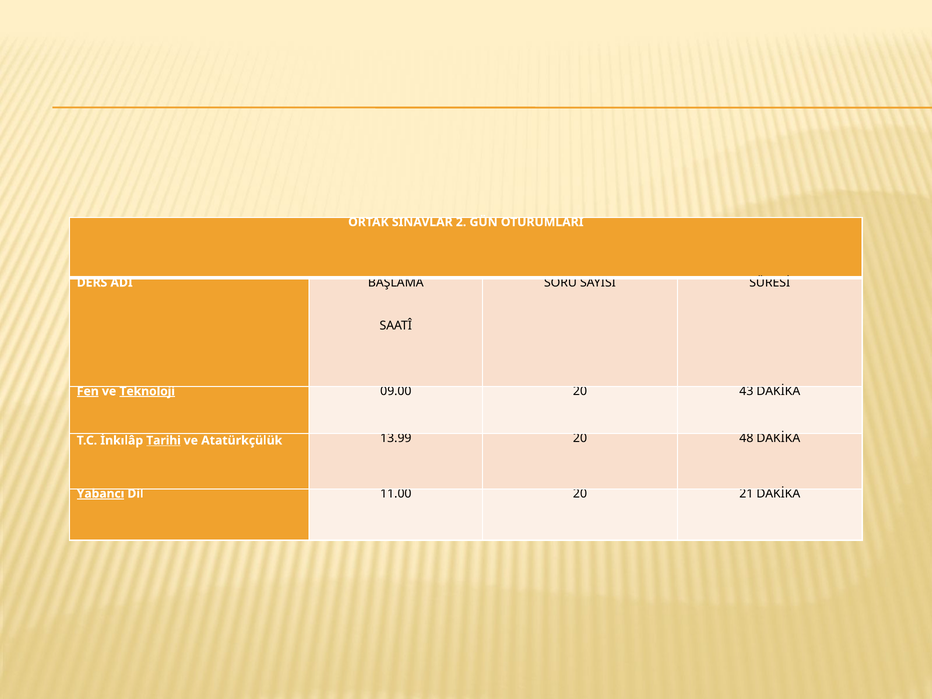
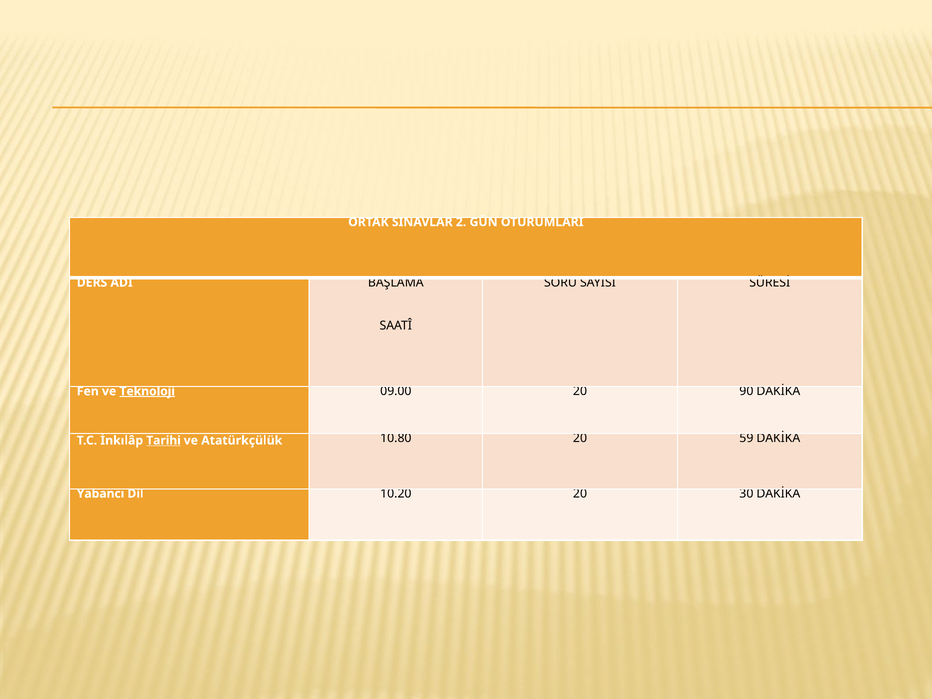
Fen underline: present -> none (88, 391)
43: 43 -> 90 (746, 391)
13.99: 13.99 -> 10.80 (396, 438)
48: 48 -> 59 (746, 438)
Yabancı underline: present -> none (101, 494)
11.00: 11.00 -> 10.20 (396, 494)
21: 21 -> 30 (746, 494)
